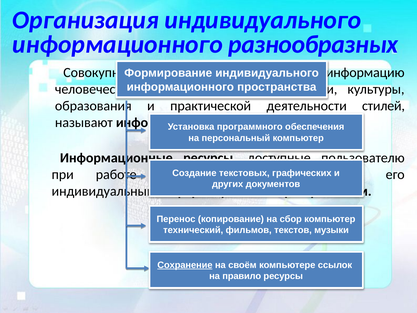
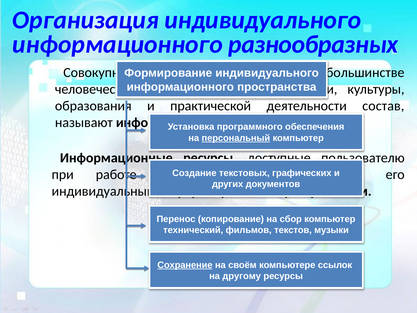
информацию: информацию -> большинстве (365, 73)
стилей: стилей -> состав (383, 106)
персональный underline: none -> present (236, 138)
правило: правило -> другому (242, 276)
